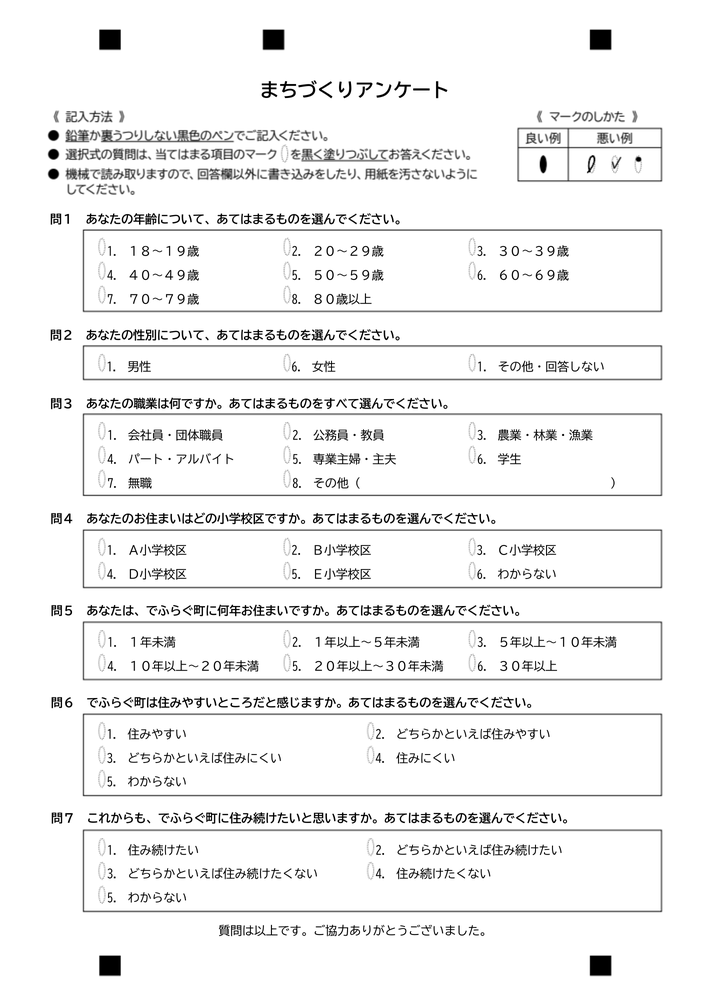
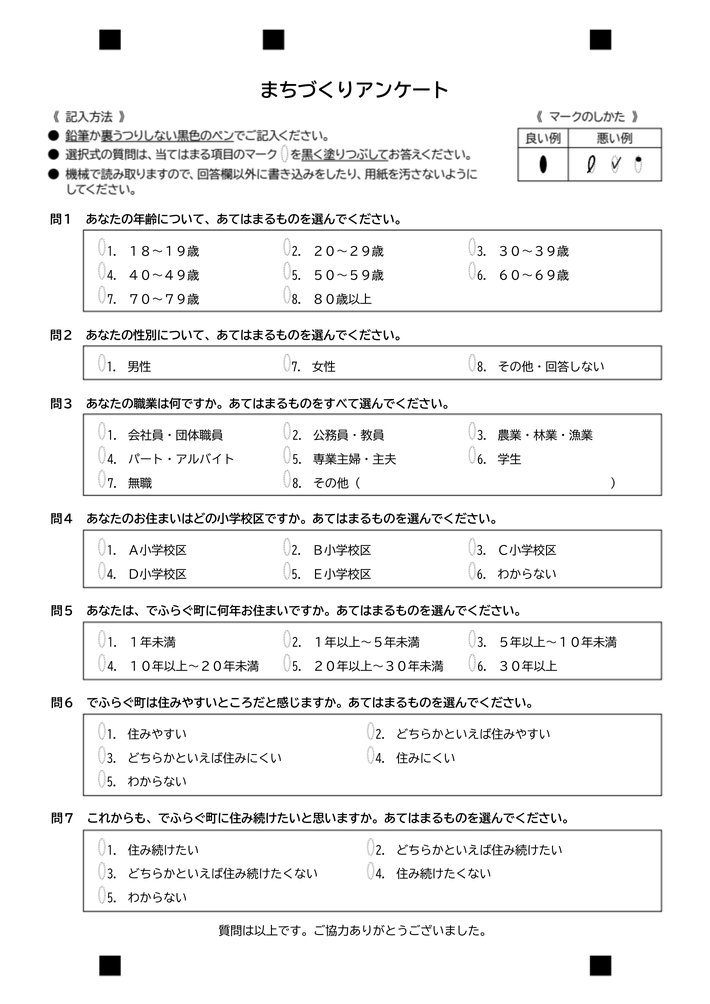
6: 6 -> 7 (297, 367)
1: 1 -> 8 (483, 367)
